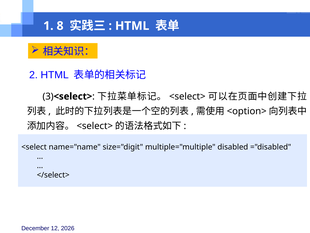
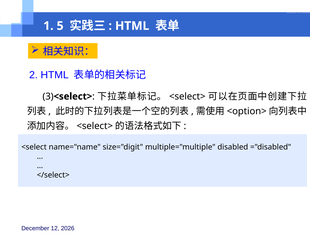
8: 8 -> 5 (60, 26)
